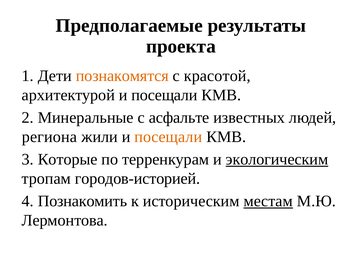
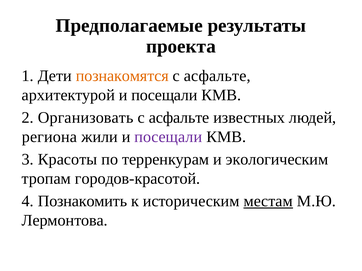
красотой: красотой -> асфальте (217, 76)
Минеральные: Минеральные -> Организовать (86, 118)
посещали colour: orange -> purple (168, 137)
Которые: Которые -> Красоты (68, 160)
экологическим underline: present -> none (277, 160)
городов-историей: городов-историей -> городов-красотой (138, 179)
